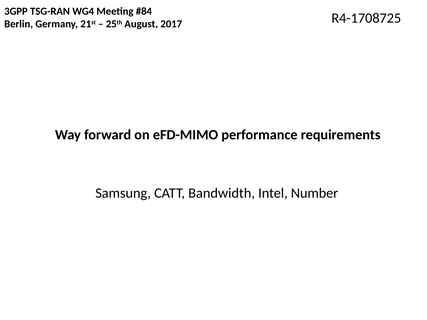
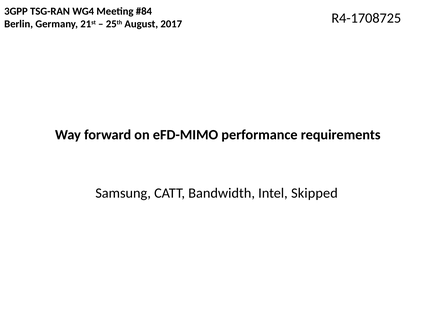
Number: Number -> Skipped (314, 193)
